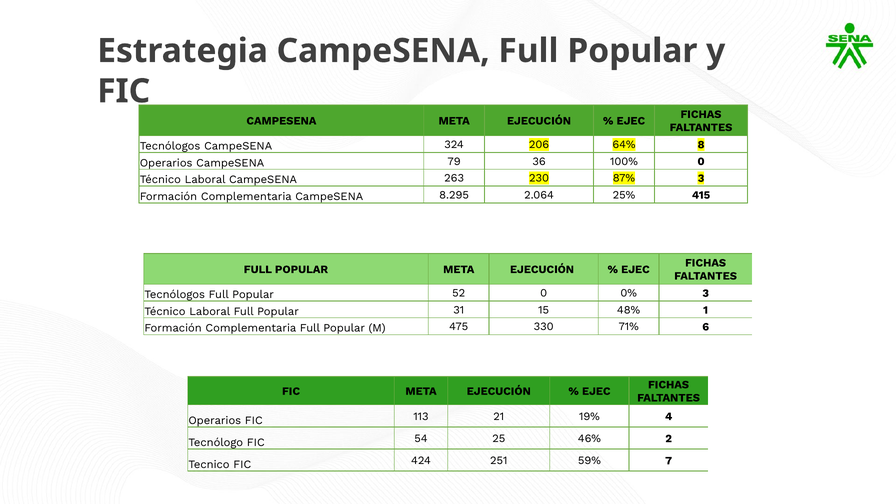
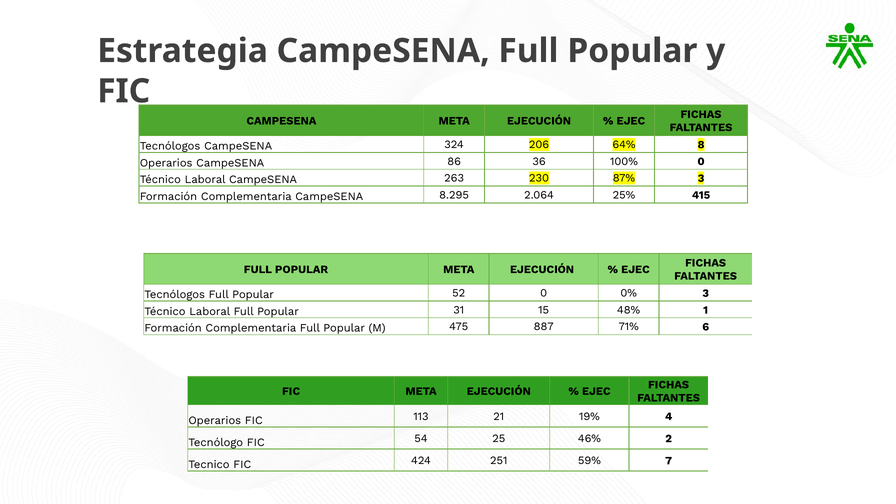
79: 79 -> 86 (454, 161)
330: 330 -> 887 (544, 327)
